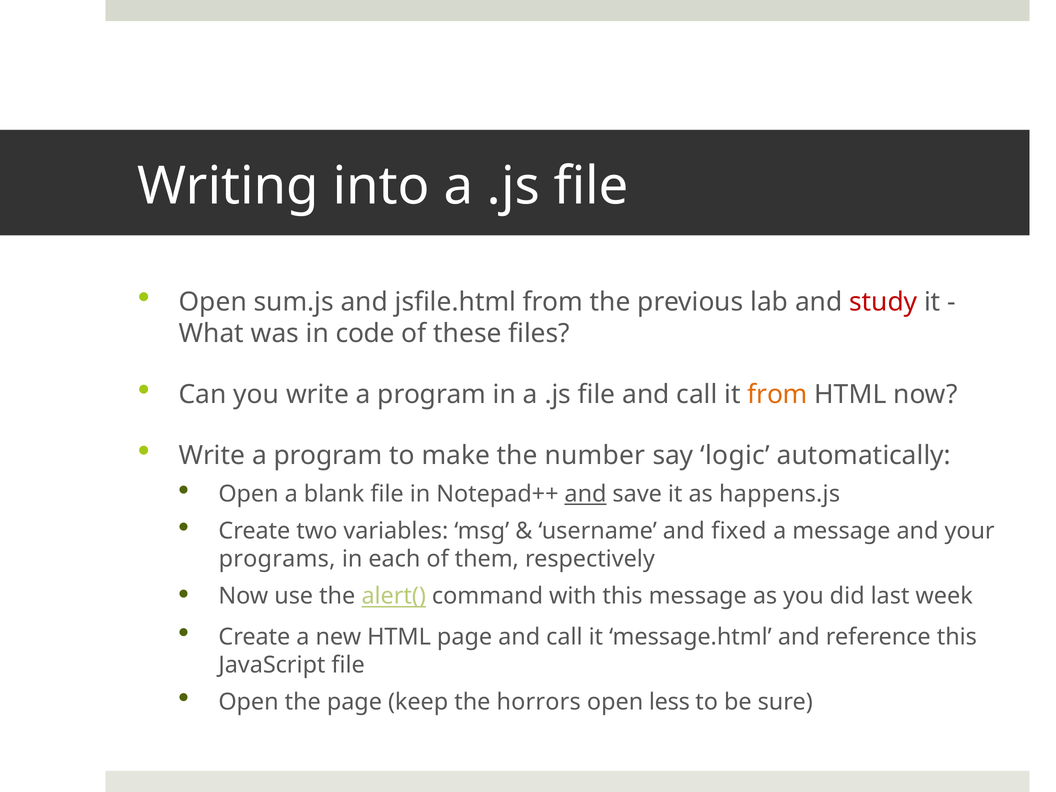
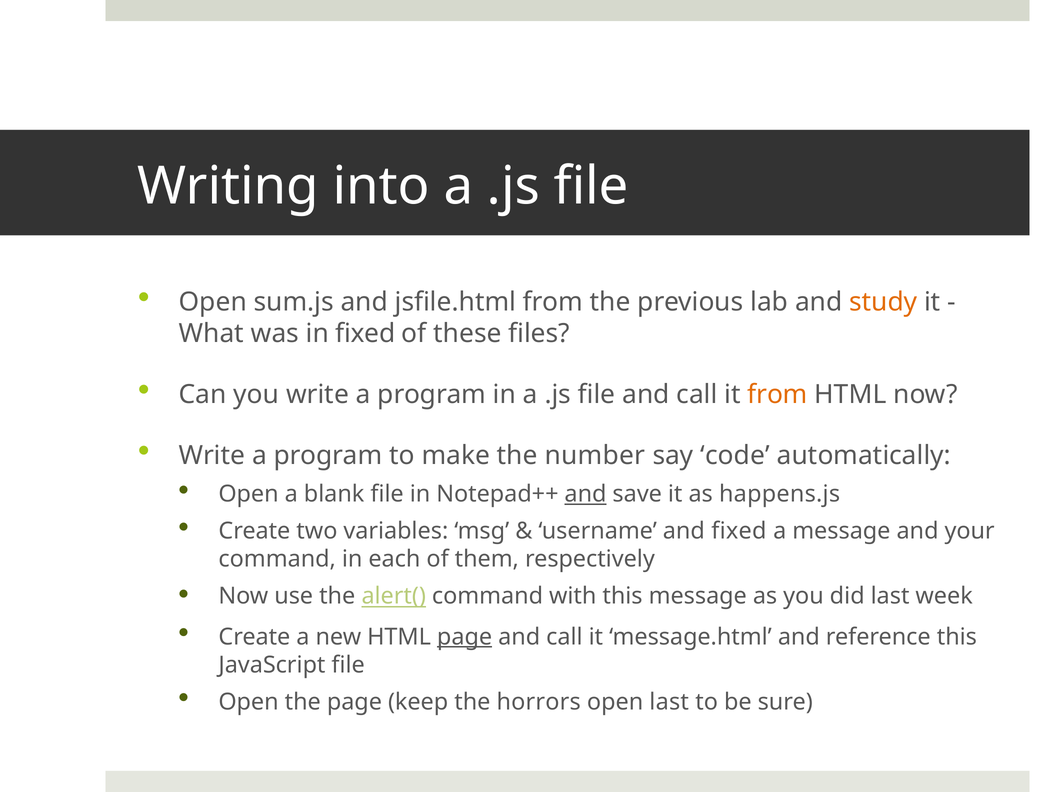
study colour: red -> orange (883, 302)
in code: code -> fixed (365, 333)
logic: logic -> code (735, 456)
programs: programs -> command (277, 559)
page underline: none -> present (465, 637)
open less: less -> last (669, 702)
